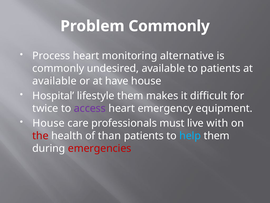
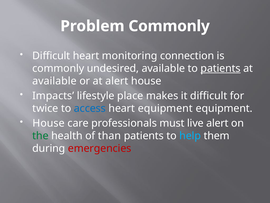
Process: Process -> Difficult (51, 56)
alternative: alternative -> connection (187, 56)
patients underline: none -> present (221, 68)
at have: have -> alert (117, 81)
Hospital: Hospital -> Impacts (53, 96)
lifestyle them: them -> place (130, 96)
access colour: purple -> blue (90, 108)
heart emergency: emergency -> equipment (165, 108)
live with: with -> alert (217, 123)
the colour: red -> green (40, 135)
